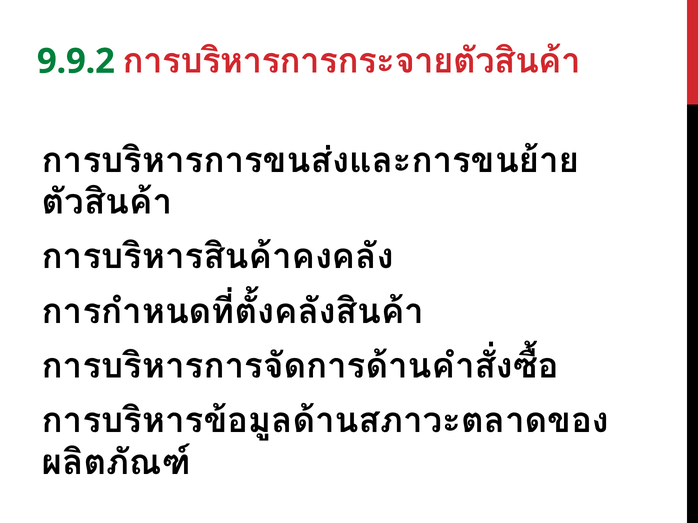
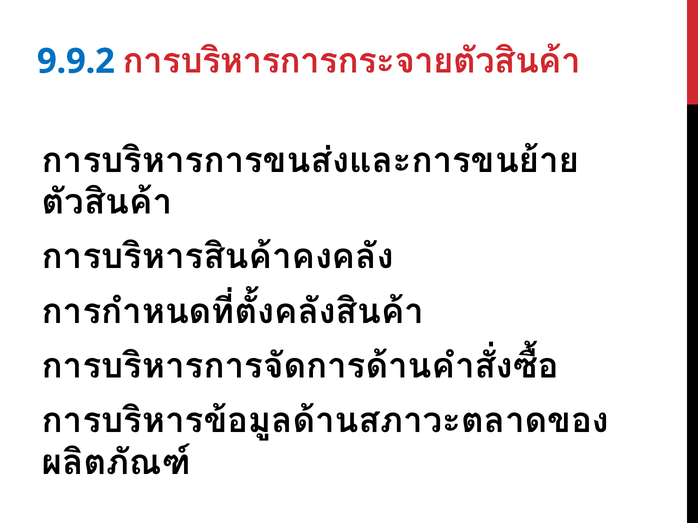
9.9.2 colour: green -> blue (76, 61)
